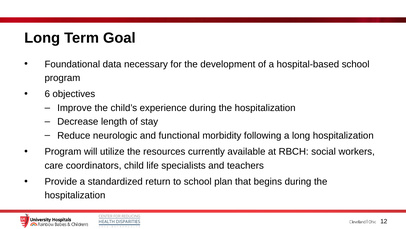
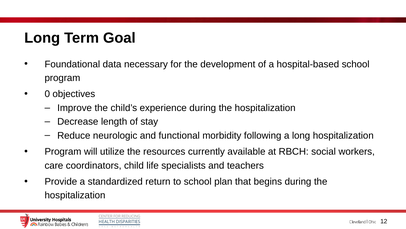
6: 6 -> 0 (47, 94)
